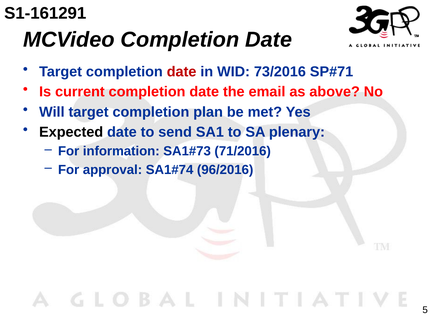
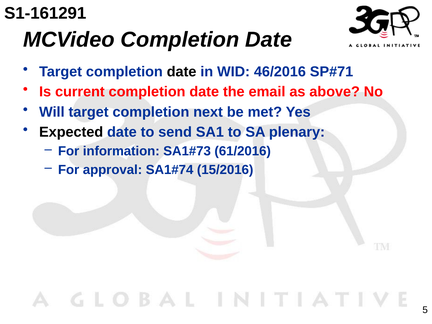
date colour: red -> black (182, 72)
73/2016: 73/2016 -> 46/2016 (280, 72)
plan: plan -> next (208, 112)
71/2016: 71/2016 -> 61/2016 (243, 151)
96/2016: 96/2016 -> 15/2016 (225, 170)
